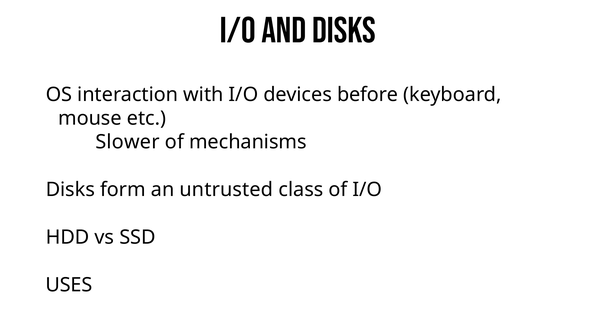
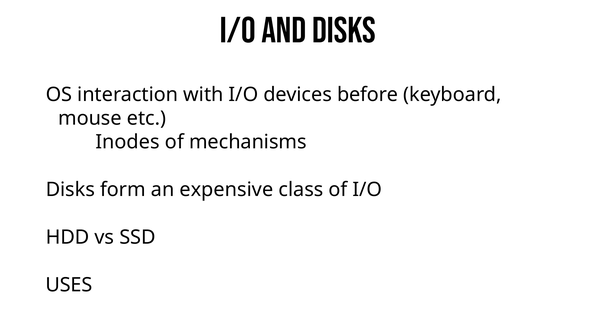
Slower: Slower -> Inodes (128, 142)
untrusted: untrusted -> expensive (226, 190)
